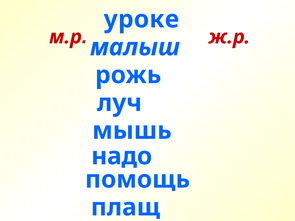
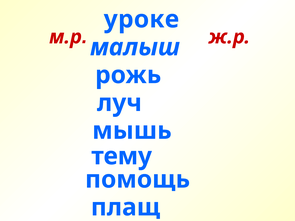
надо: надо -> тему (122, 156)
